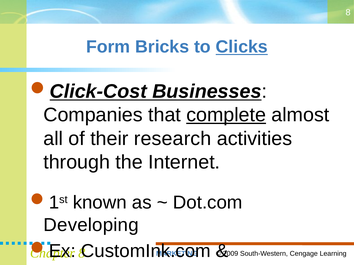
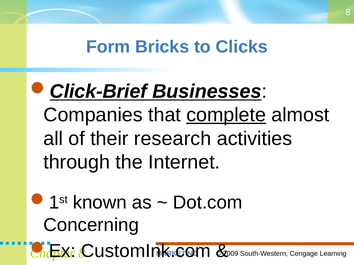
Clicks underline: present -> none (242, 47)
Click-Cost: Click-Cost -> Click-Brief (98, 92)
Developing: Developing -> Concerning (91, 225)
